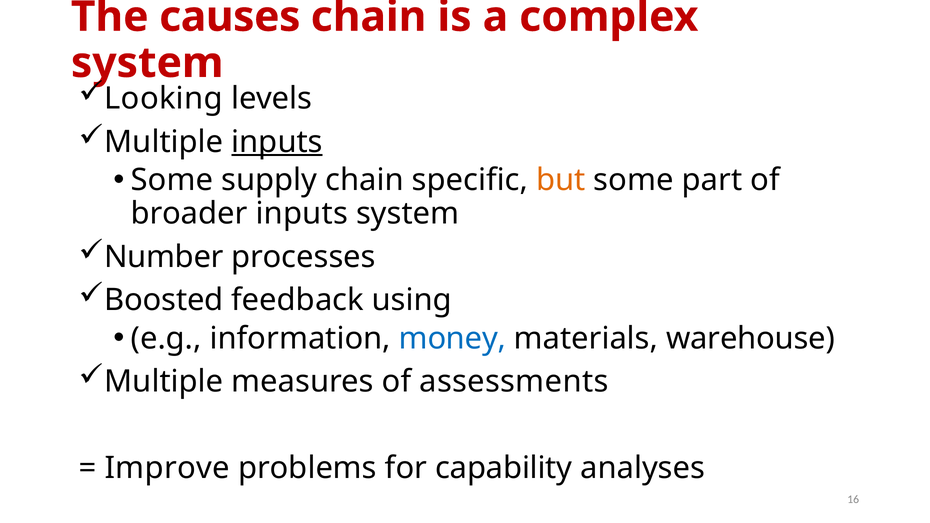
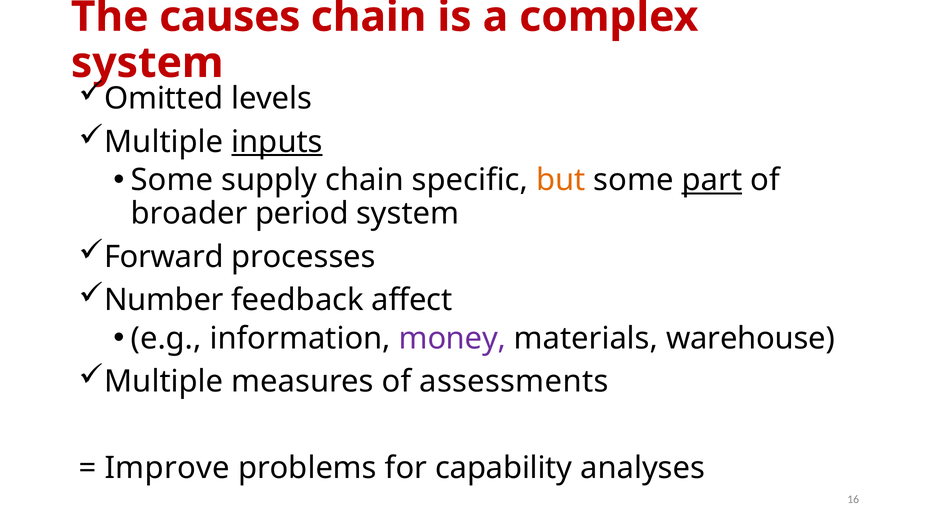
Looking: Looking -> Omitted (164, 99)
part underline: none -> present (712, 180)
broader inputs: inputs -> period (302, 214)
Number: Number -> Forward (164, 257)
Boosted: Boosted -> Number (164, 300)
using: using -> affect (412, 300)
money colour: blue -> purple (452, 338)
